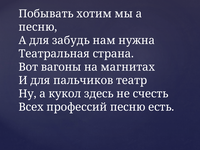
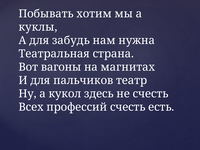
песню: песню -> куклы (38, 27)
профессий песню: песню -> счесть (128, 107)
